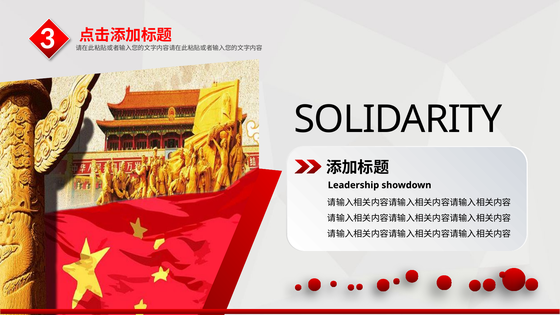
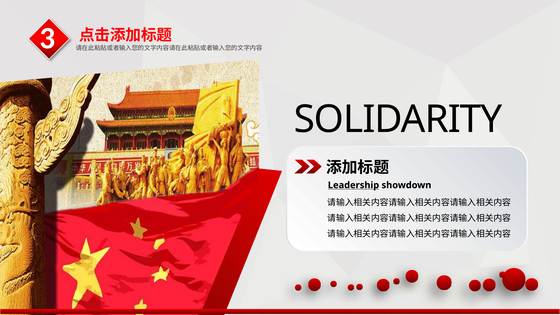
Leadership underline: none -> present (353, 185)
